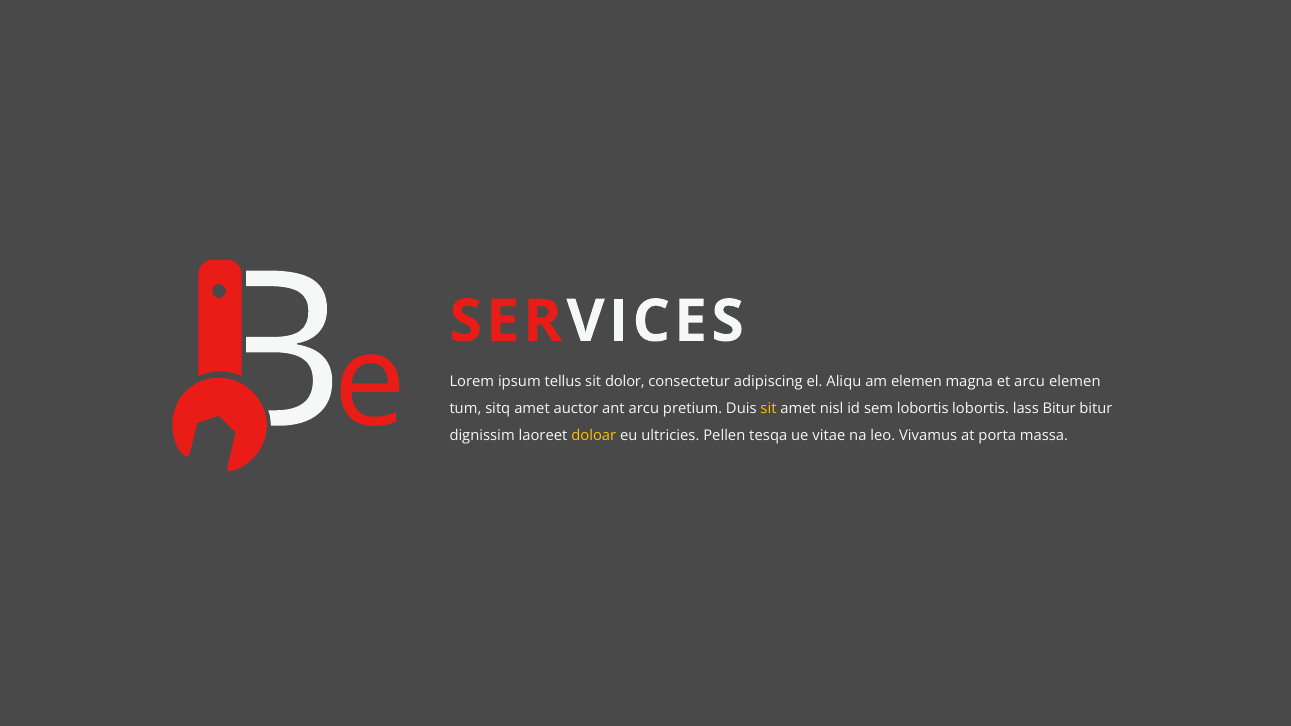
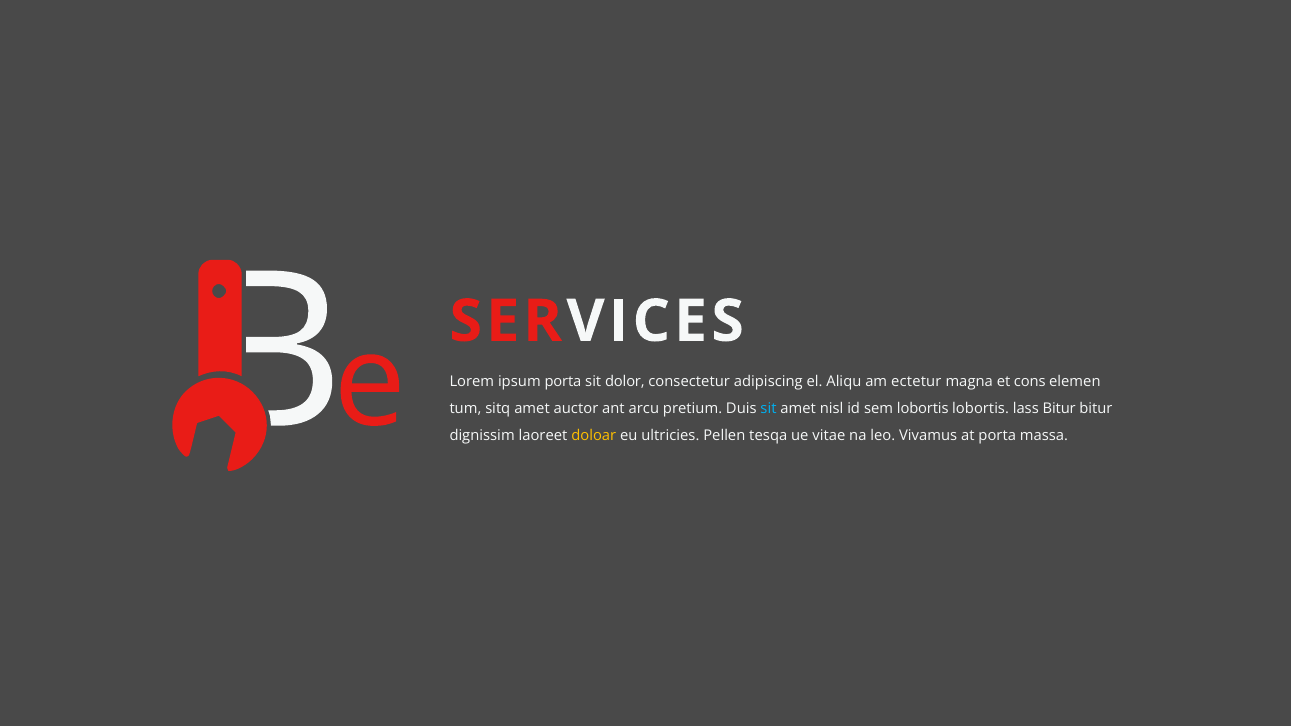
ipsum tellus: tellus -> porta (563, 382)
am elemen: elemen -> ectetur (916, 382)
et arcu: arcu -> cons (1030, 382)
sit colour: yellow -> light blue (769, 409)
